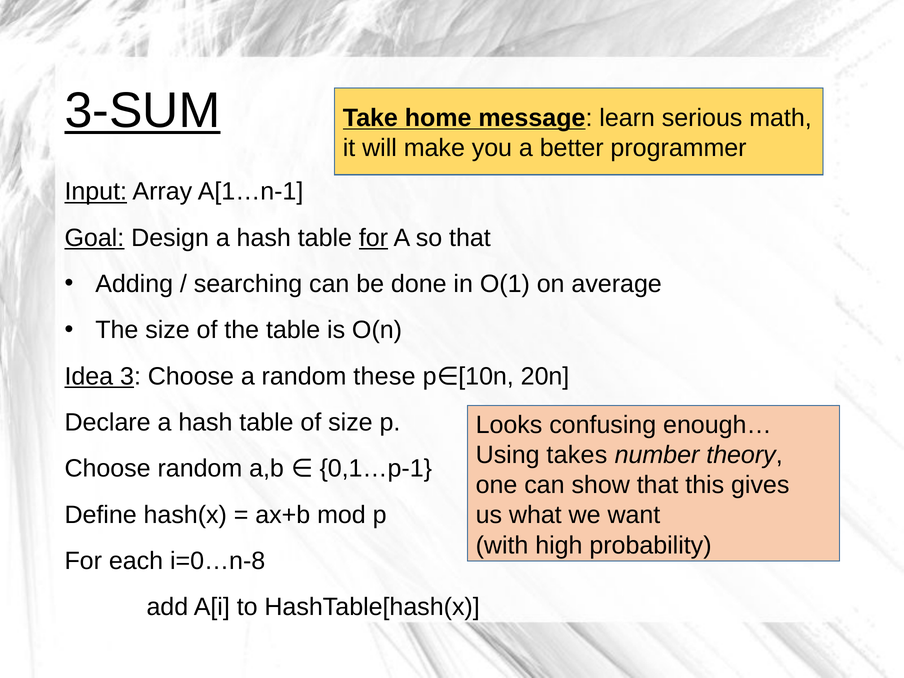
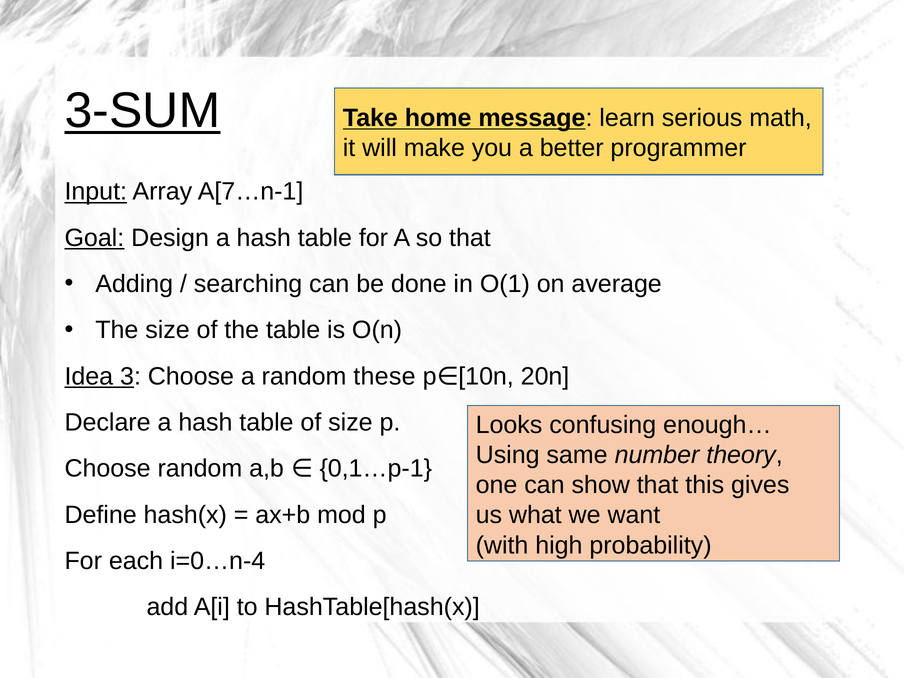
A[1…n-1: A[1…n-1 -> A[7…n-1 (251, 192)
for underline: present -> none (373, 238)
takes: takes -> same (577, 455)
i=0…n-8: i=0…n-8 -> i=0…n-4 (218, 561)
